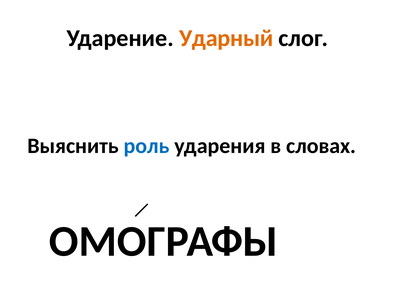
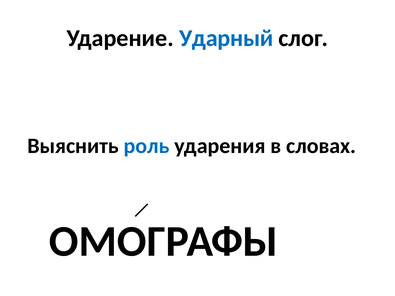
Ударный colour: orange -> blue (226, 38)
